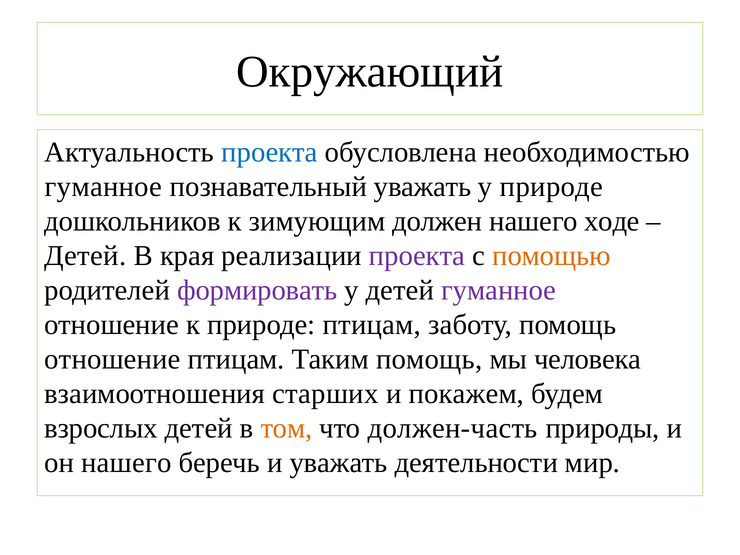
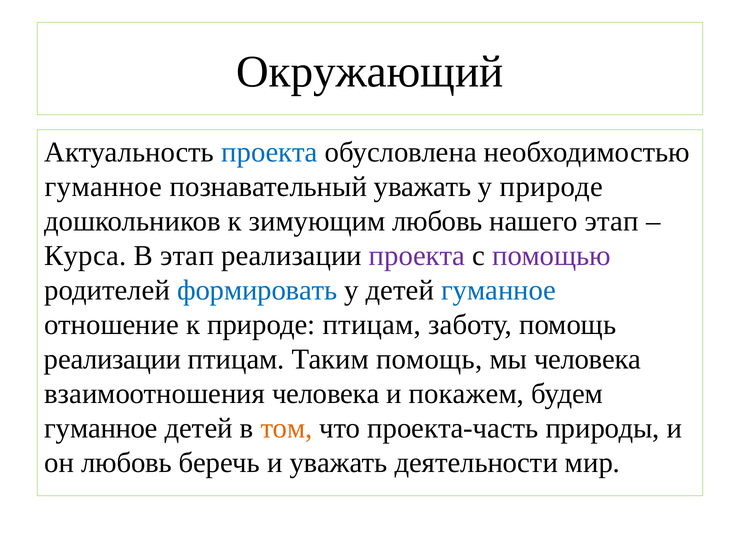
зимующим должен: должен -> любовь (437, 221)
нашего ходе: ходе -> этап (612, 221)
Детей: Детей -> Курса (85, 256)
В края: края -> этап (187, 256)
помощью colour: orange -> purple (552, 256)
формировать colour: purple -> blue (257, 290)
гуманное colour: purple -> blue (498, 290)
отношение: отношение -> реализации (113, 359)
взаимоотношения старших: старших -> человека (326, 394)
взрослых: взрослых -> гуманное (101, 428)
должен-часть: должен-часть -> проекта-часть (453, 428)
он нашего: нашего -> любовь (127, 463)
